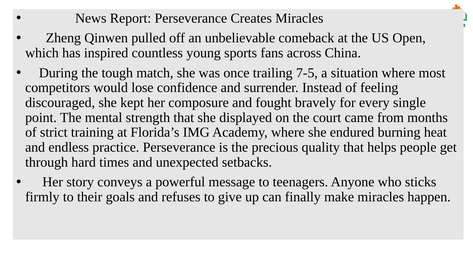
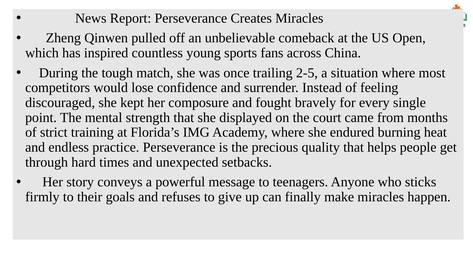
7-5: 7-5 -> 2-5 (307, 73)
